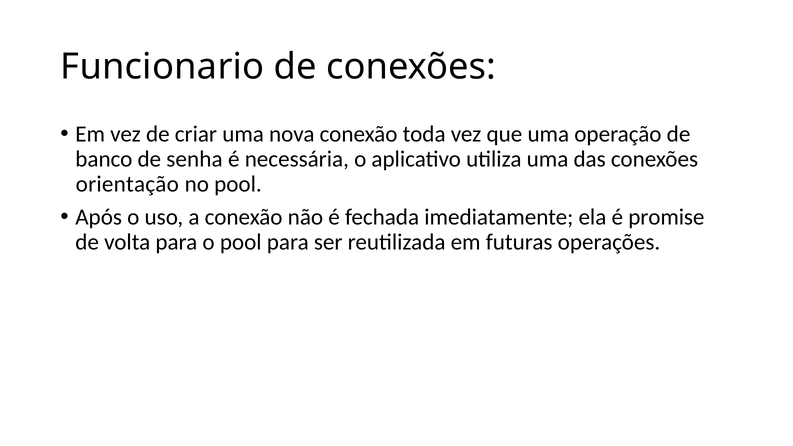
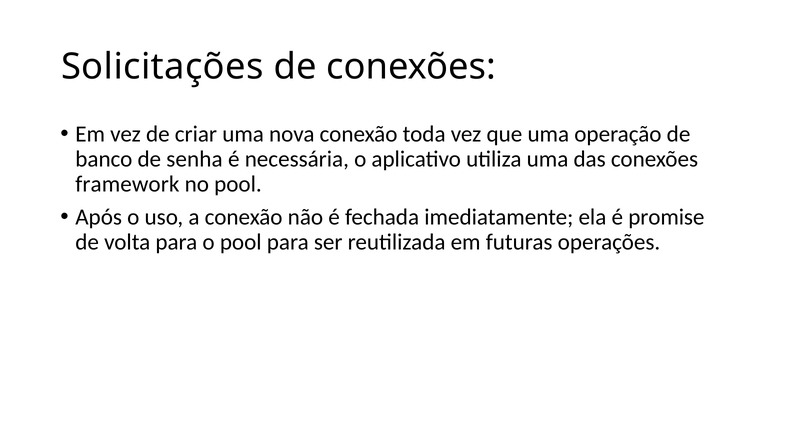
Funcionario: Funcionario -> Solicitações (162, 67)
orientação: orientação -> framework (127, 184)
